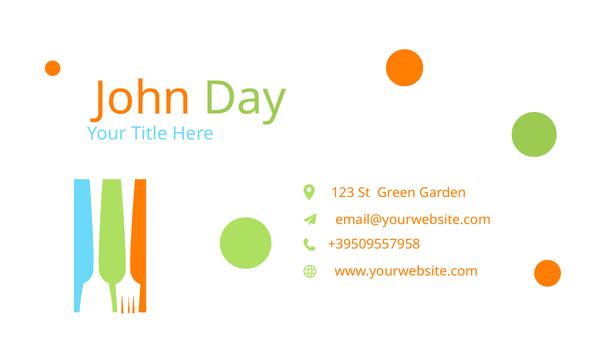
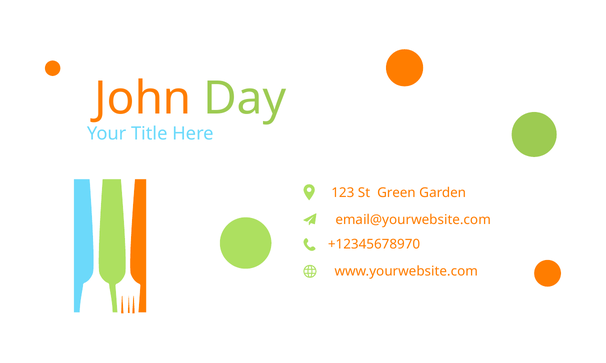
+39509557958: +39509557958 -> +12345678970 (374, 245)
